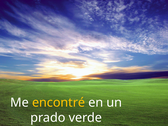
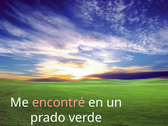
encontré colour: yellow -> pink (59, 103)
